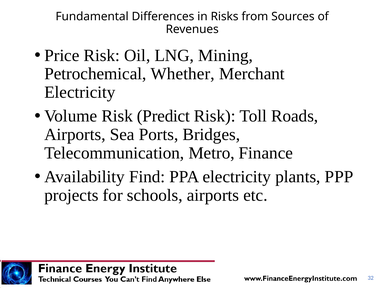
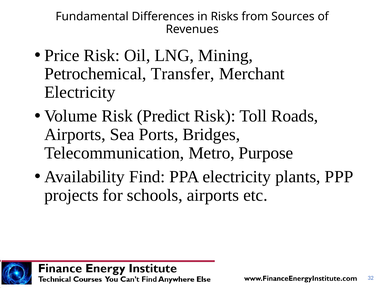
Whether: Whether -> Transfer (183, 74)
Finance: Finance -> Purpose (266, 153)
